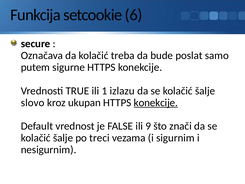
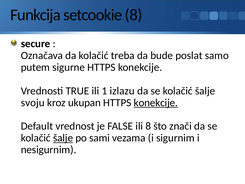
setcookie 6: 6 -> 8 (134, 15)
slovo: slovo -> svoju (33, 102)
ili 9: 9 -> 8 (148, 126)
šalje underline: none -> present (63, 138)
treci: treci -> sami (100, 138)
